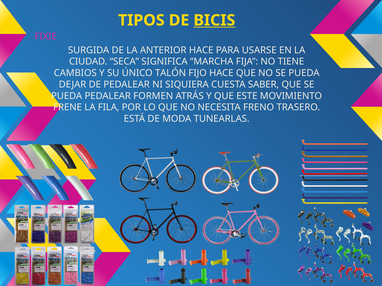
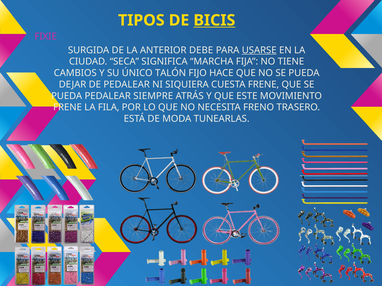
ANTERIOR HACE: HACE -> DEBE (201, 50)
USARSE underline: none -> present (259, 50)
CUESTA SABER: SABER -> FRENE (264, 85)
FORMEN: FORMEN -> SIEMPRE (153, 96)
